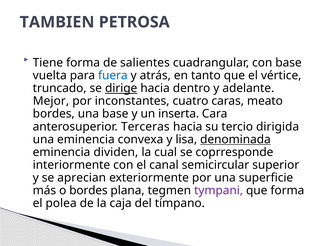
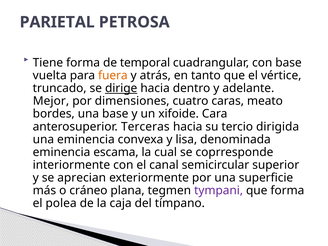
TAMBIEN: TAMBIEN -> PARIETAL (57, 22)
salientes: salientes -> temporal (145, 63)
fuera colour: blue -> orange (113, 75)
inconstantes: inconstantes -> dimensiones (132, 101)
inserta: inserta -> xifoide (179, 114)
denominada underline: present -> none (235, 139)
dividen: dividen -> escama (116, 152)
o bordes: bordes -> cráneo (88, 191)
